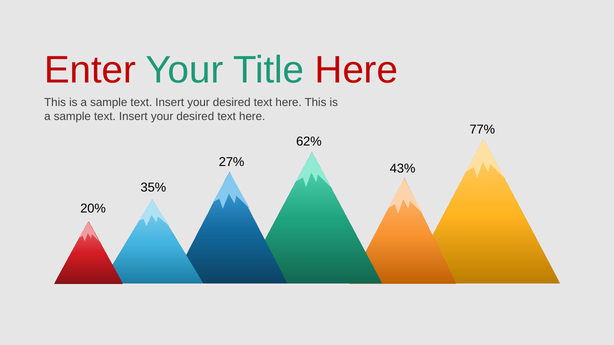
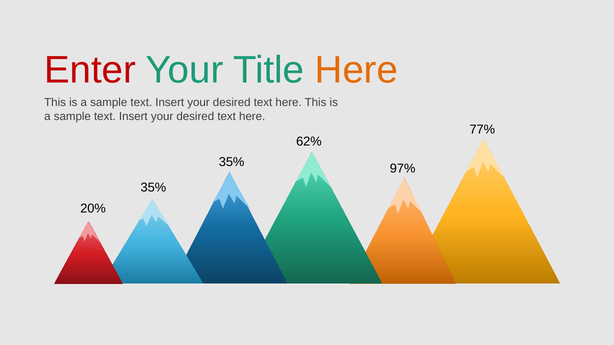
Here colour: red -> orange (357, 70)
27%: 27% -> 35% (232, 162)
43%: 43% -> 97% (403, 169)
